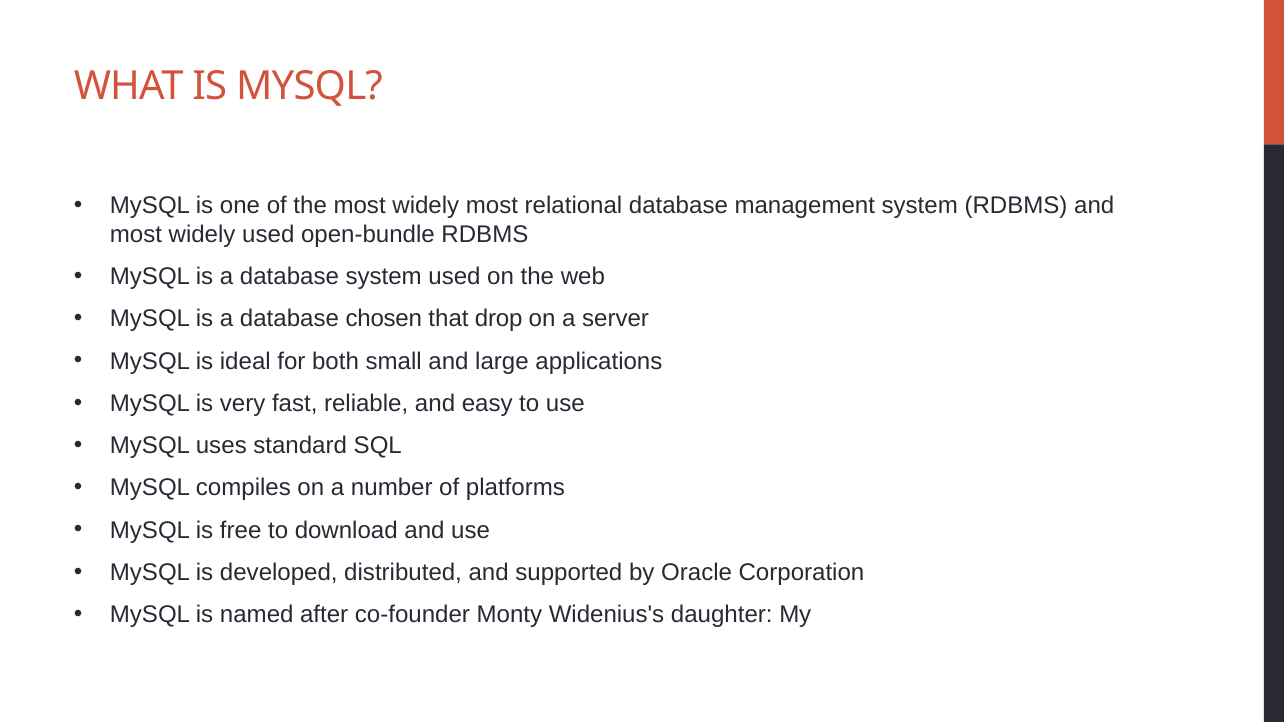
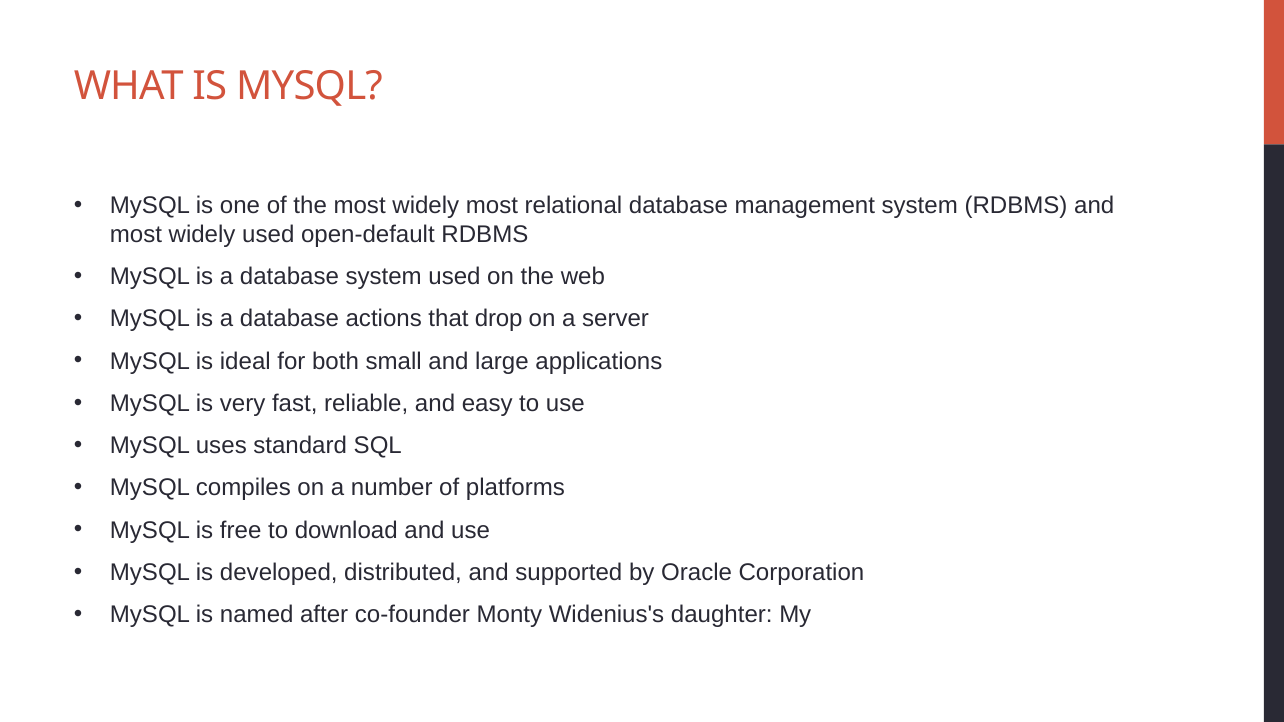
open-bundle: open-bundle -> open-default (368, 234)
chosen: chosen -> actions (384, 319)
